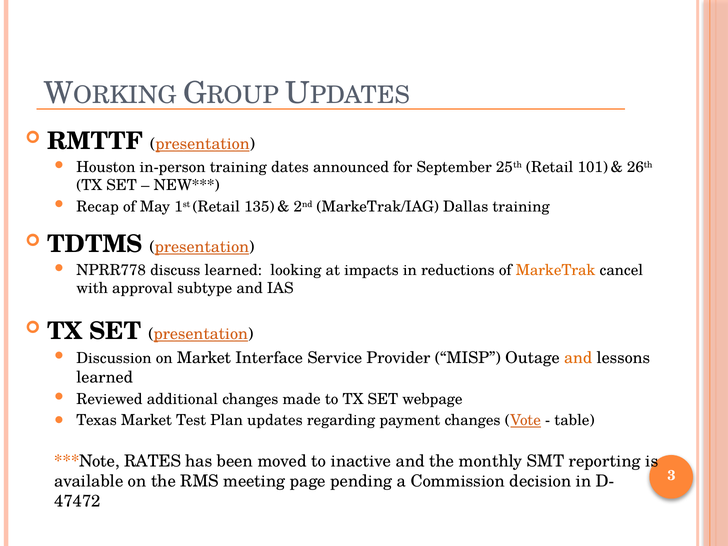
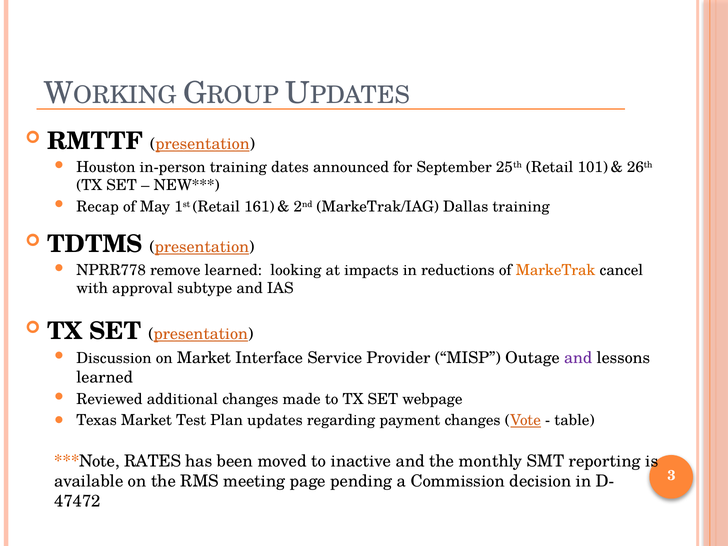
135: 135 -> 161 (259, 207)
discuss: discuss -> remove (175, 270)
and colour: orange -> purple (578, 358)
